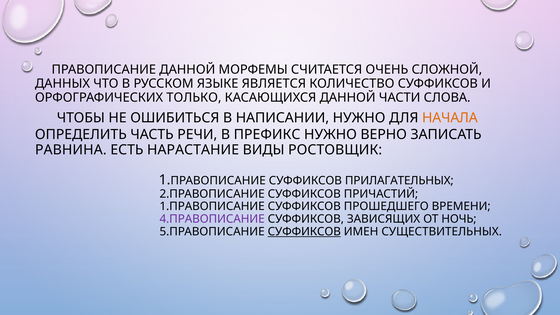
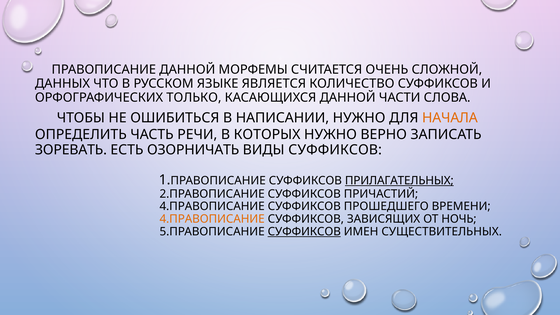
ПРЕФИКС: ПРЕФИКС -> КОТОРЫХ (267, 135)
РАВНИНА: РАВНИНА -> ЗОРЕВАТЬ (71, 150)
НАРАСТАНИЕ: НАРАСТАНИЕ -> ОЗОРНИЧАТЬ (193, 150)
ВИДЫ РОСТОВЩИК: РОСТОВЩИК -> СУФФИКСОВ (335, 150)
ПРИЛАГАТЕЛЬНЫХ underline: none -> present (399, 181)
1.ПРАВОПИСАНИЕ: 1.ПРАВОПИСАНИЕ -> 4.ПРАВОПИСАНИЕ (212, 206)
4.ПРАВОПИСАНИЕ colour: purple -> orange (212, 219)
